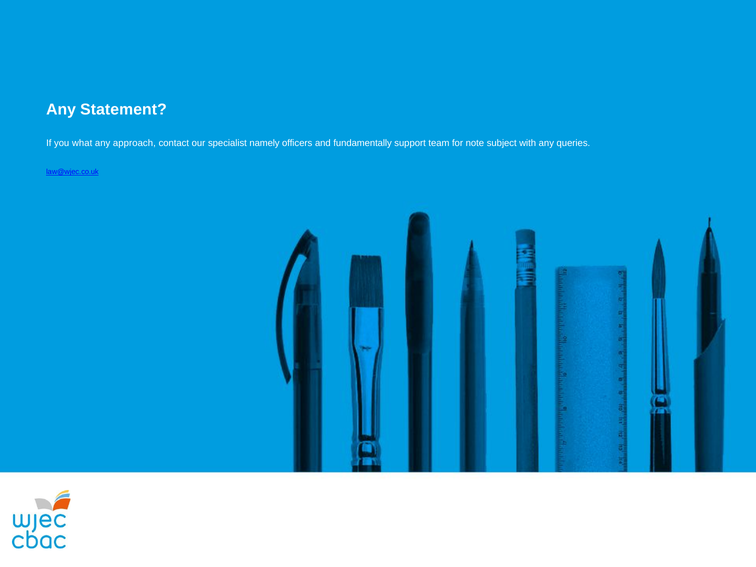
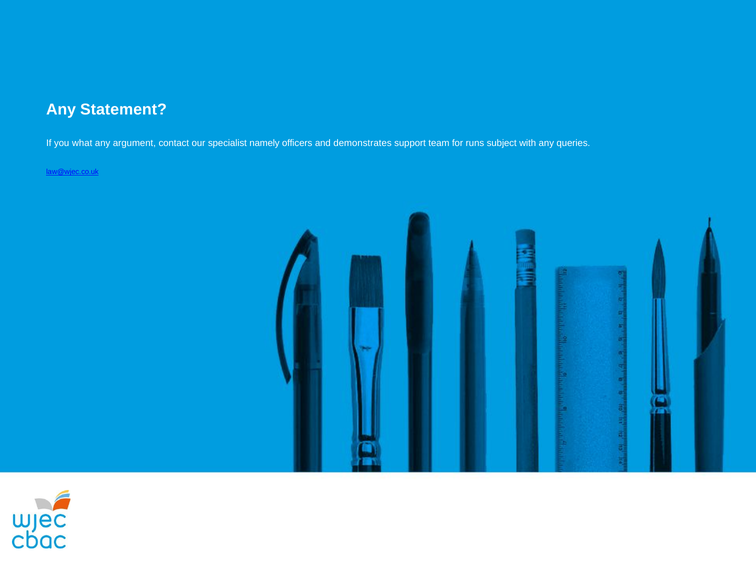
approach: approach -> argument (134, 143)
fundamentally: fundamentally -> demonstrates (363, 143)
note: note -> runs (475, 143)
